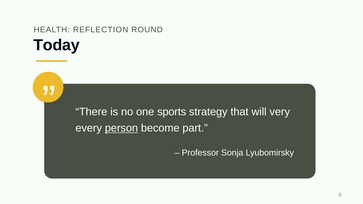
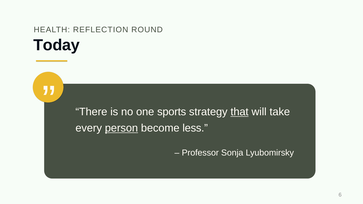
that underline: none -> present (240, 112)
very: very -> take (280, 112)
part: part -> less (195, 128)
